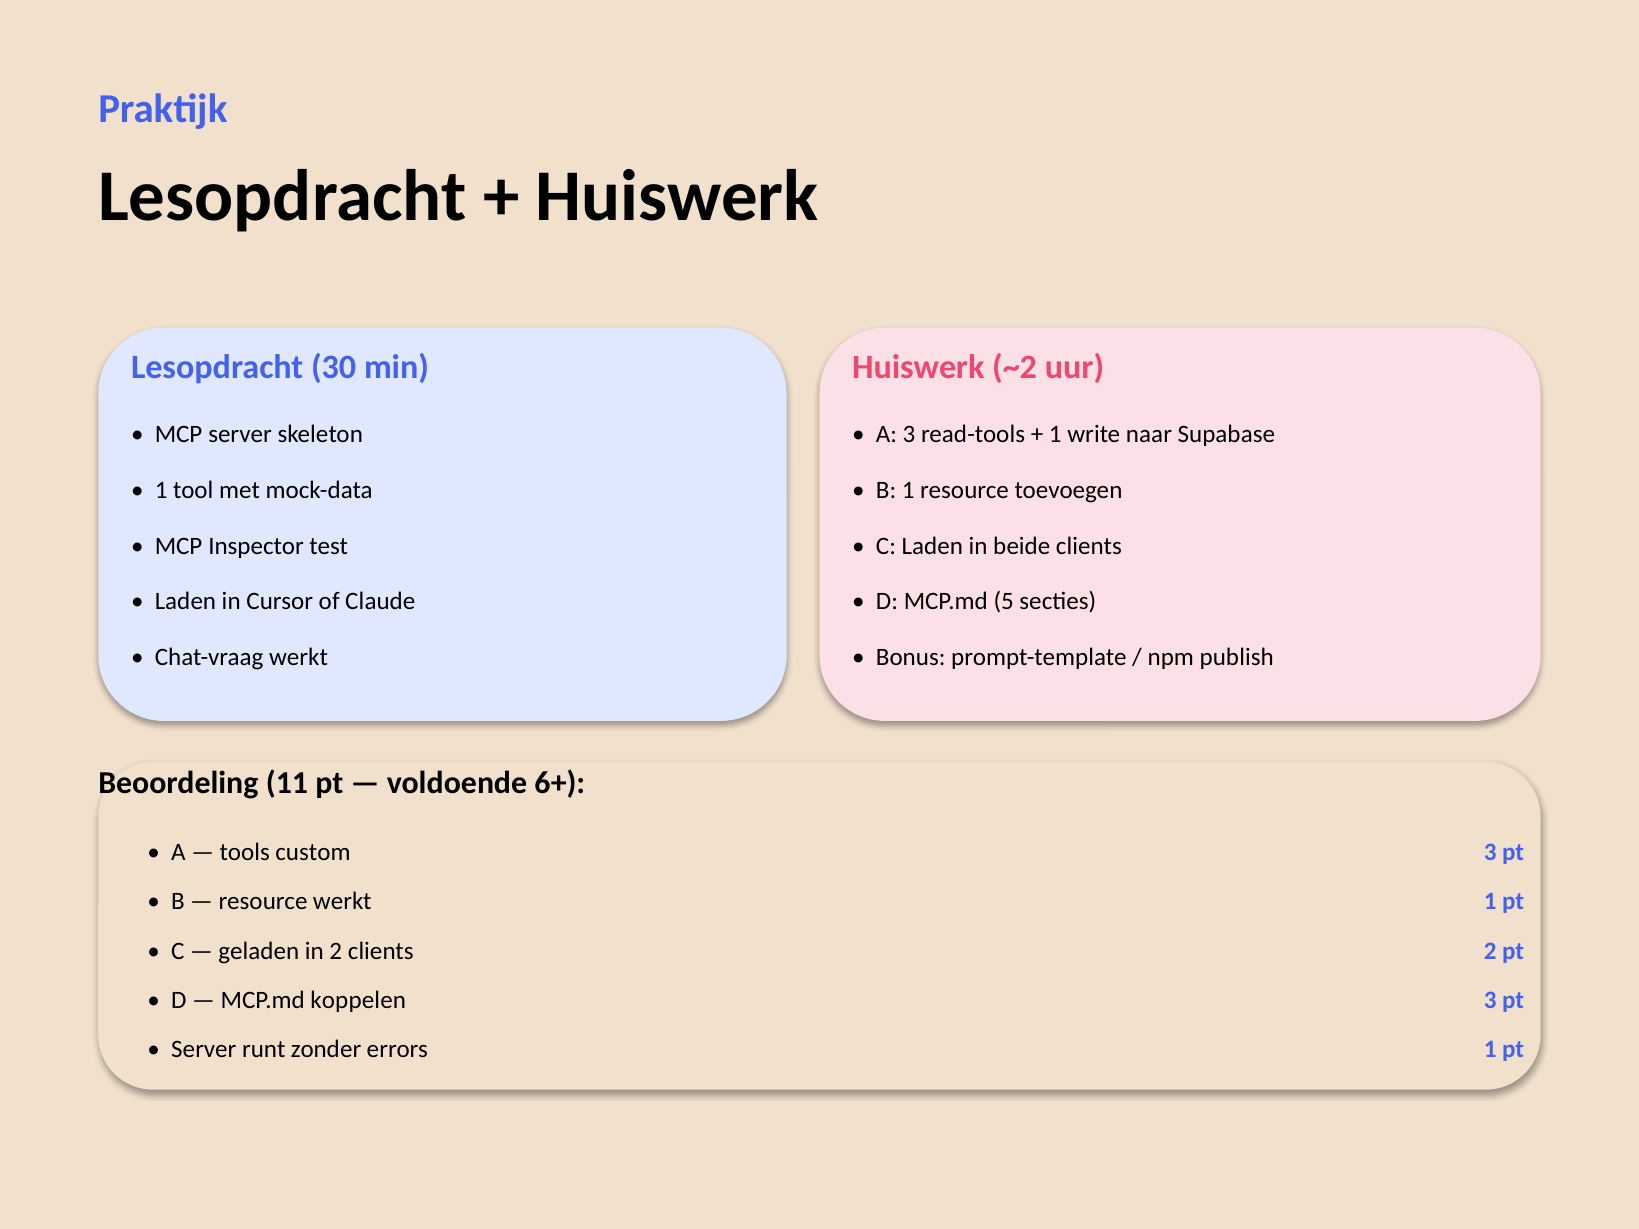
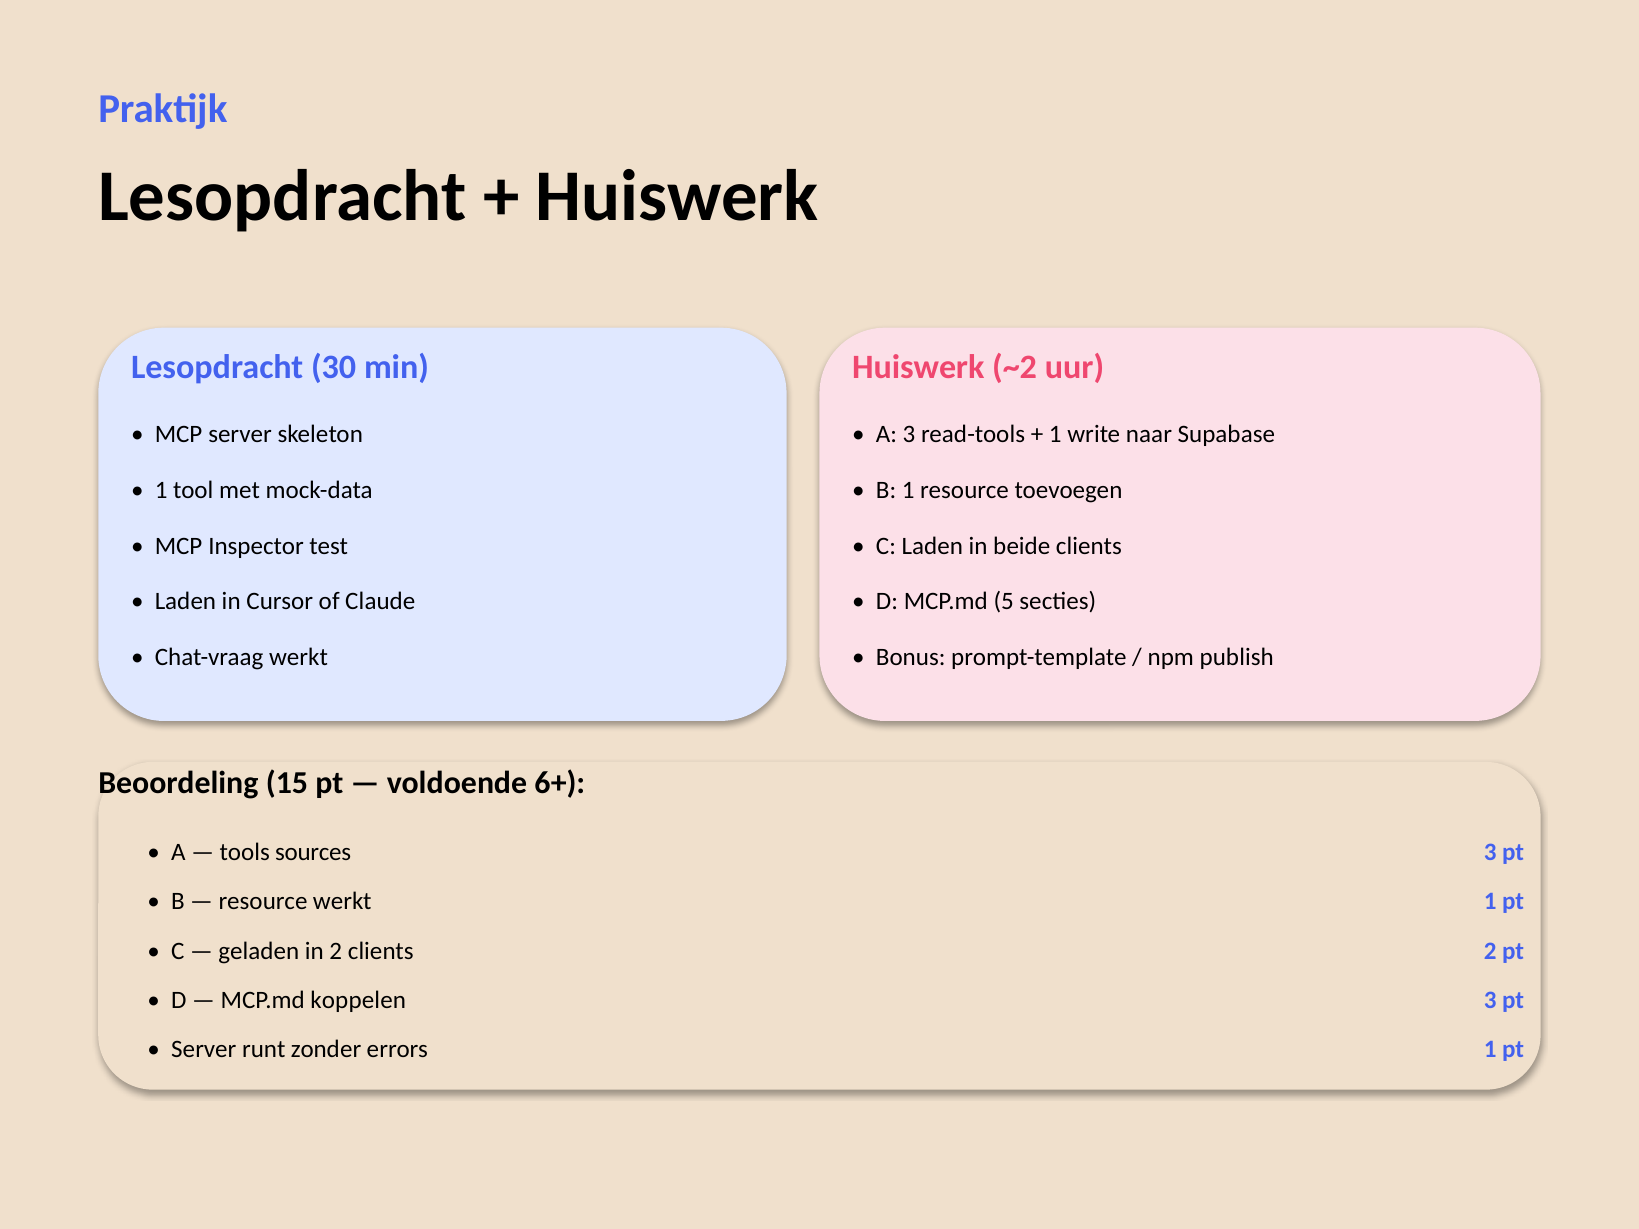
11: 11 -> 15 (287, 783)
custom: custom -> sources (313, 853)
